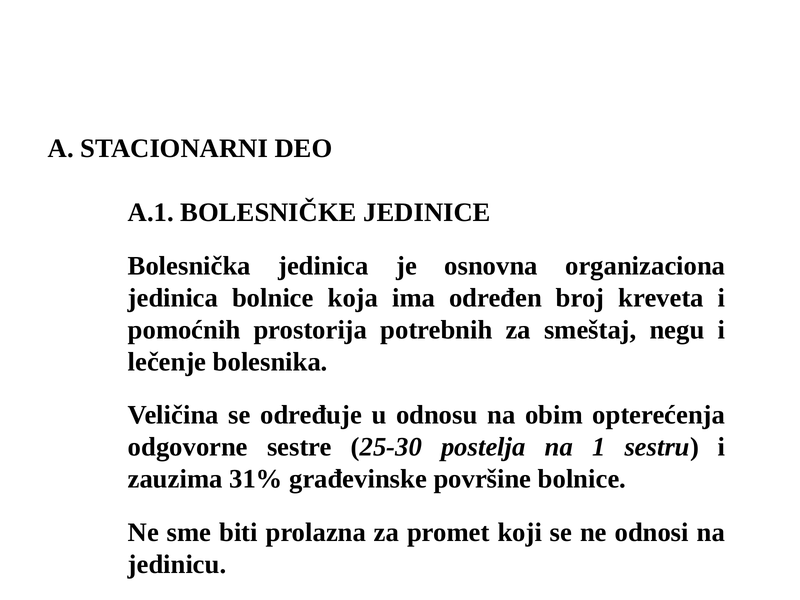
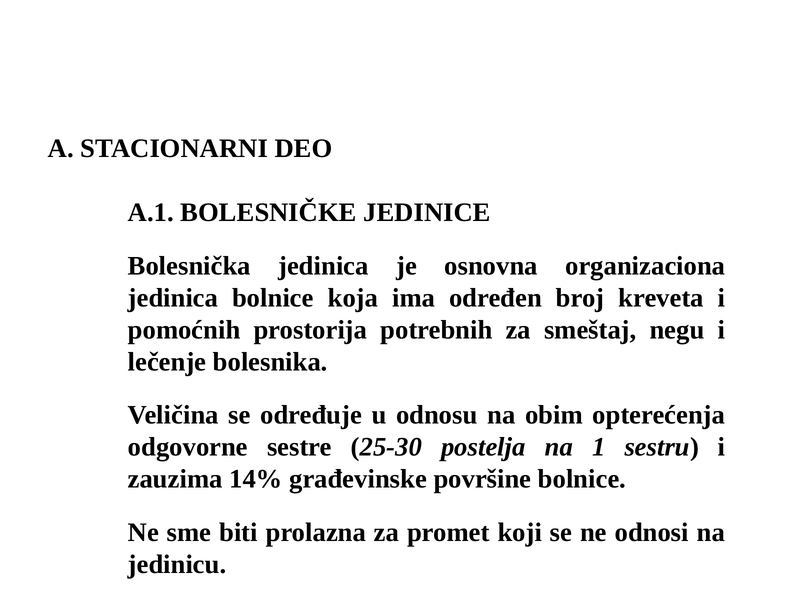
31%: 31% -> 14% (256, 479)
